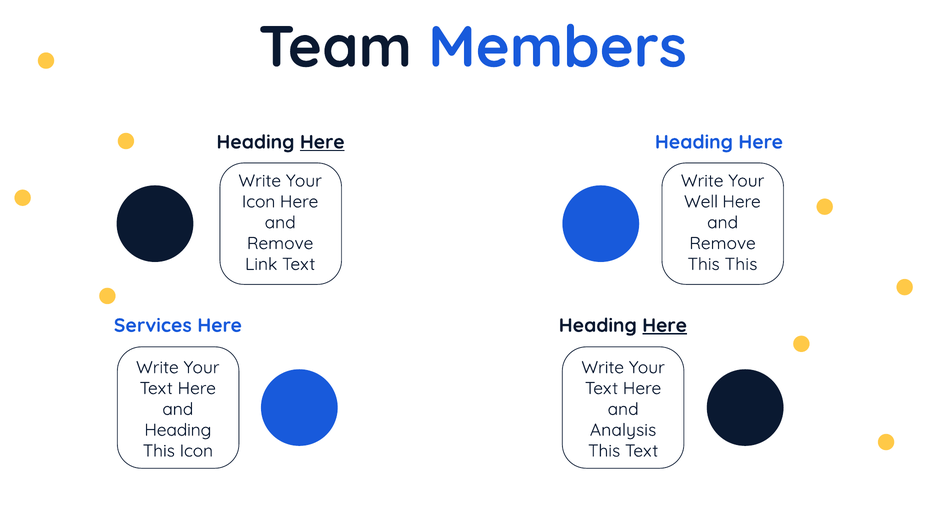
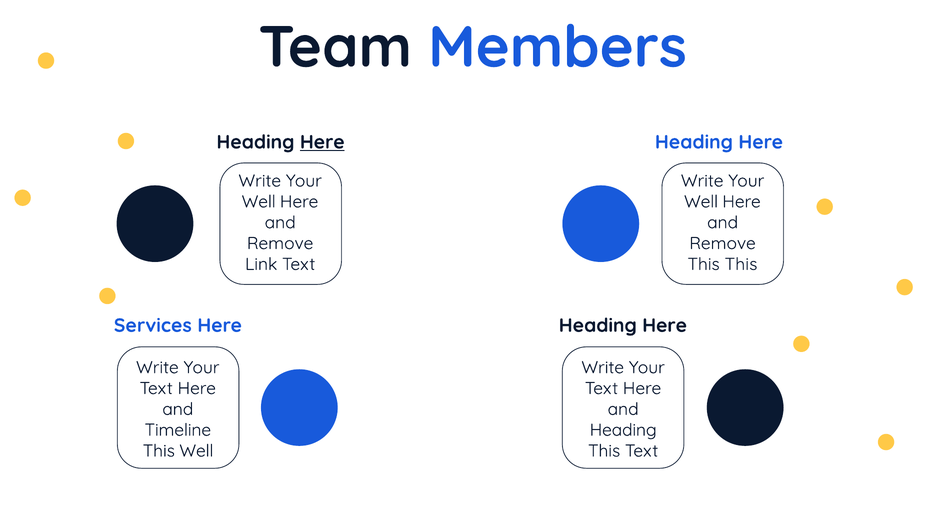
Icon: Icon -> Well (259, 202)
Here underline: present -> none (665, 326)
Heading: Heading -> Timeline (178, 430)
Analysis: Analysis -> Heading (623, 430)
This Icon: Icon -> Well (196, 451)
